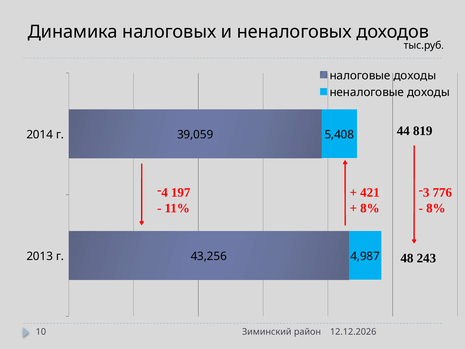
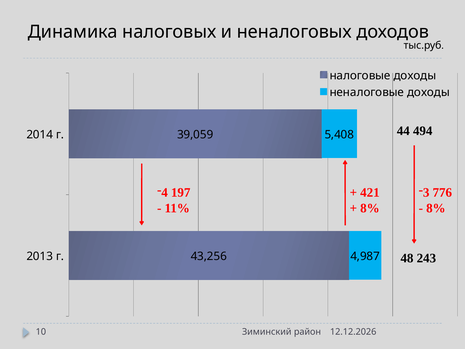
819: 819 -> 494 (423, 131)
